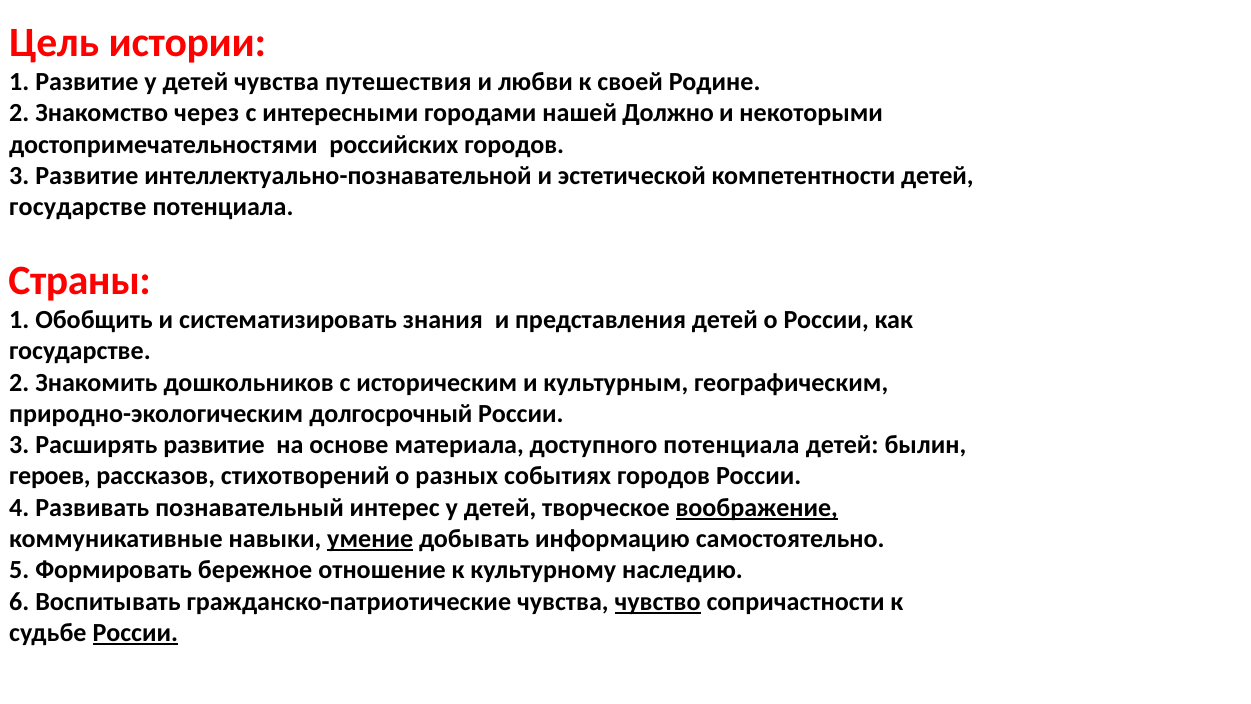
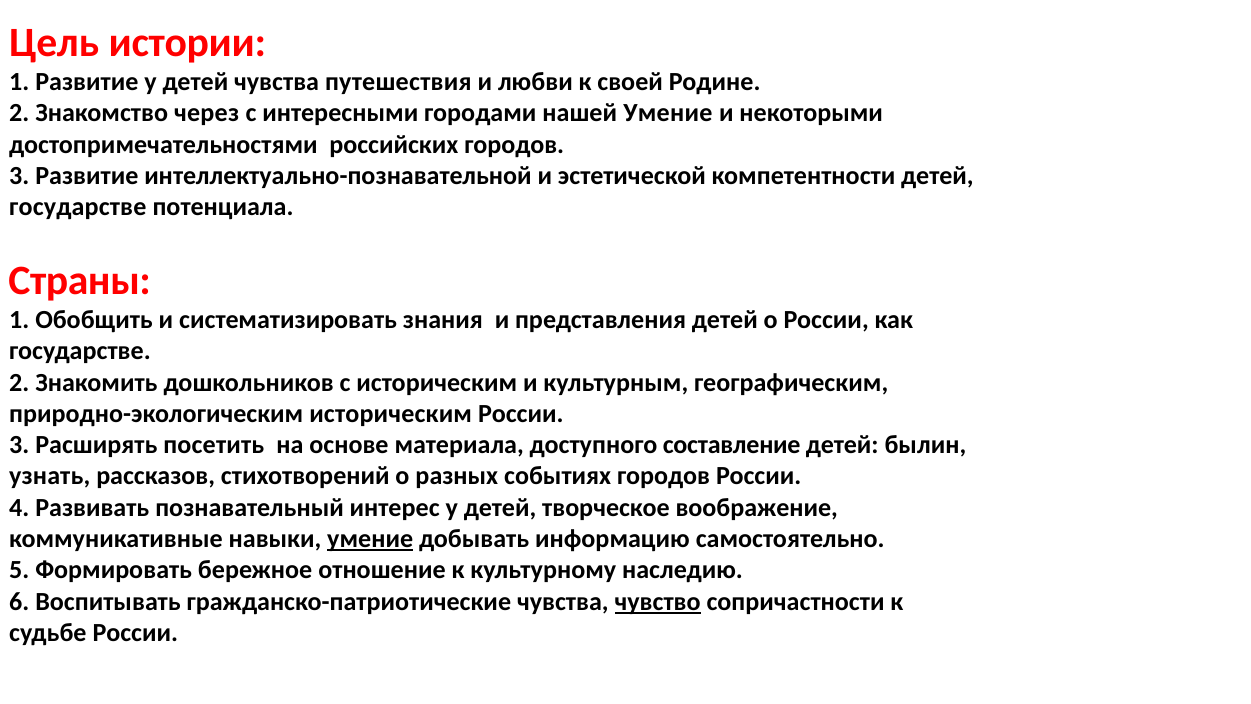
нашей Должно: Должно -> Умение (668, 113)
природно-экологическим долгосрочный: долгосрочный -> историческим (391, 414)
Расширять развитие: развитие -> посетить (214, 445)
доступного потенциала: потенциала -> составление (732, 445)
героев: героев -> узнать (50, 476)
воображение underline: present -> none (757, 507)
России underline: present -> none (135, 633)
